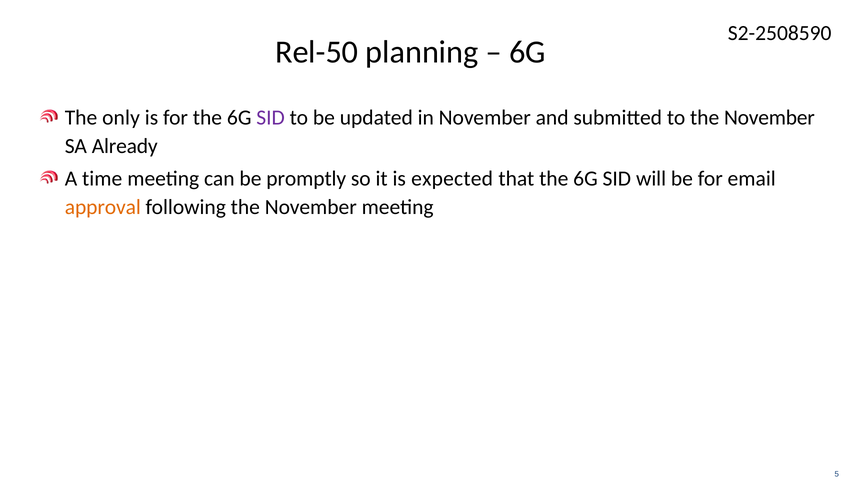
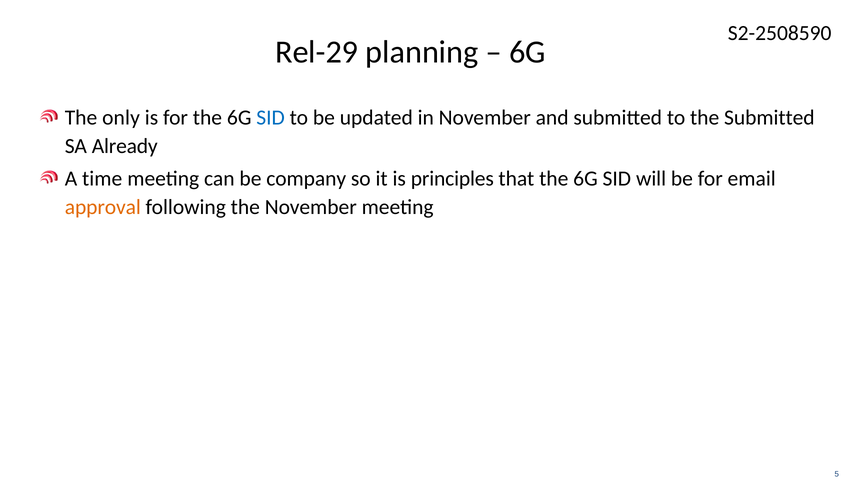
Rel-50: Rel-50 -> Rel-29 (317, 52)
SID colour: purple -> blue (271, 118)
to the November: November -> Submitted (769, 118)
promptly: promptly -> company (306, 179)
expected: expected -> principles (452, 179)
